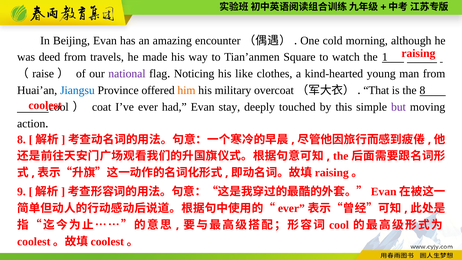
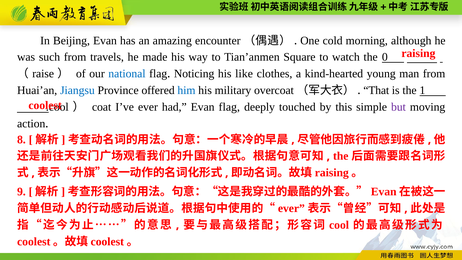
deed: deed -> such (49, 57)
1: 1 -> 0 (385, 57)
national colour: purple -> blue (127, 74)
him colour: orange -> blue (186, 90)
the 8: 8 -> 1 (422, 90)
Evan stay: stay -> flag (229, 107)
